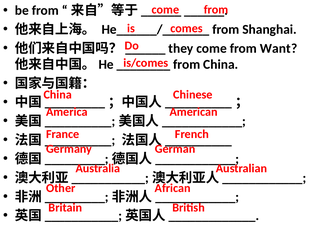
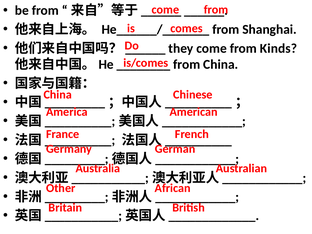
Want: Want -> Kinds (279, 48)
